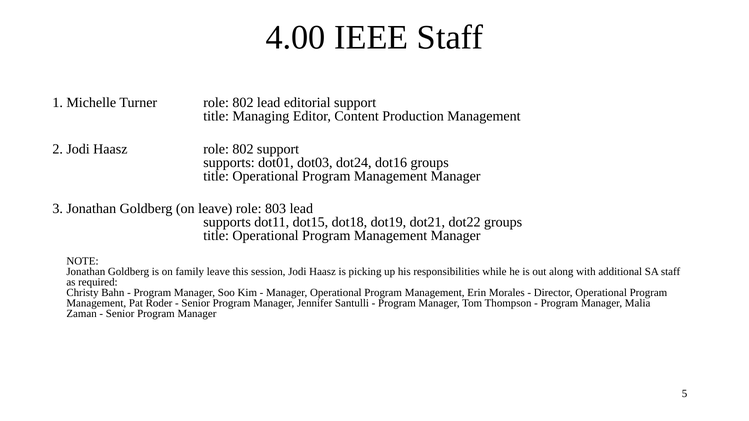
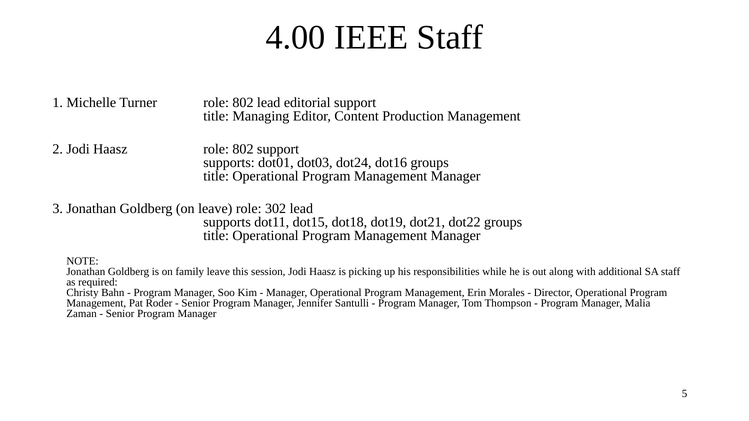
803: 803 -> 302 (276, 209)
